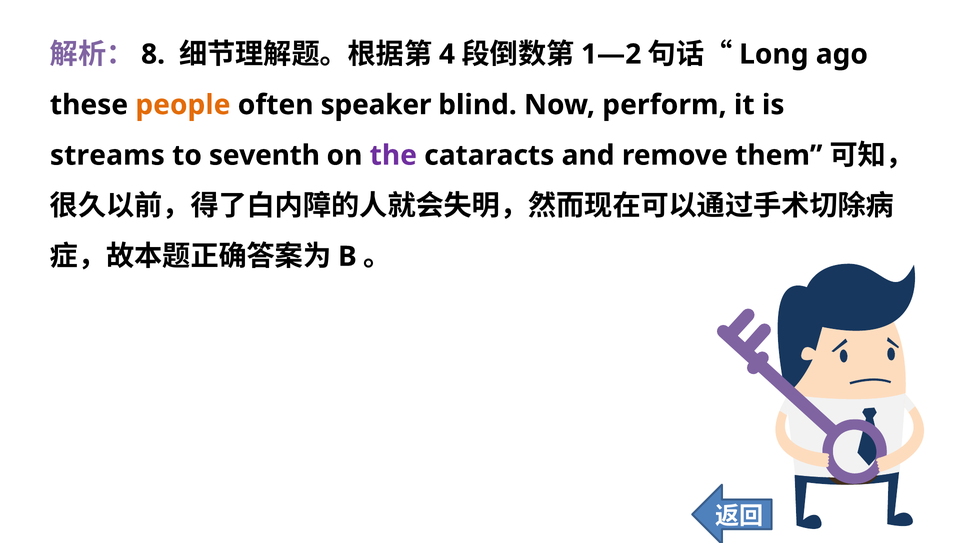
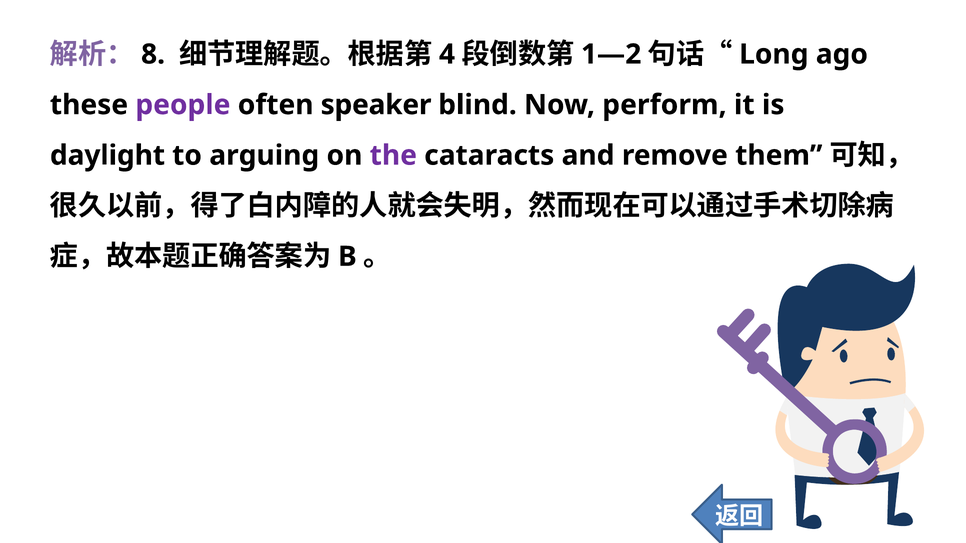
people colour: orange -> purple (183, 105)
streams: streams -> daylight (107, 156)
seventh: seventh -> arguing (264, 156)
